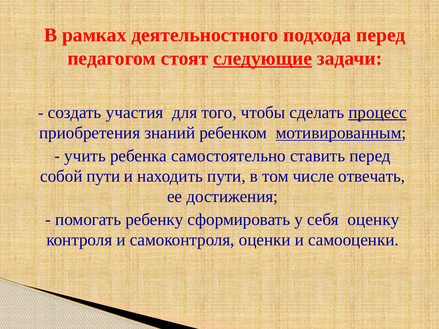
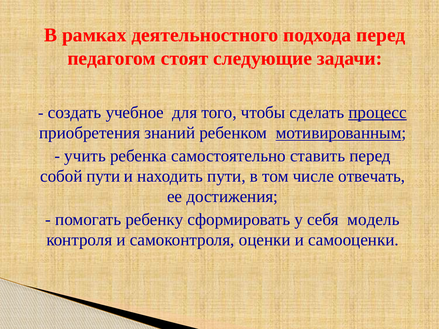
следующие underline: present -> none (263, 59)
участия: участия -> учебное (135, 112)
оценку: оценку -> модель (373, 220)
